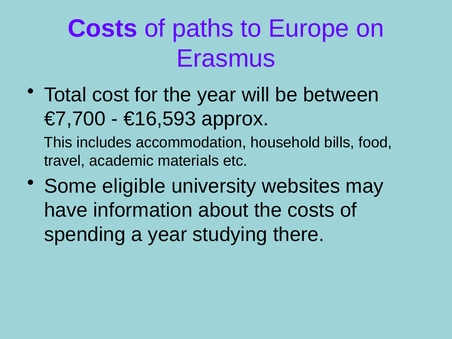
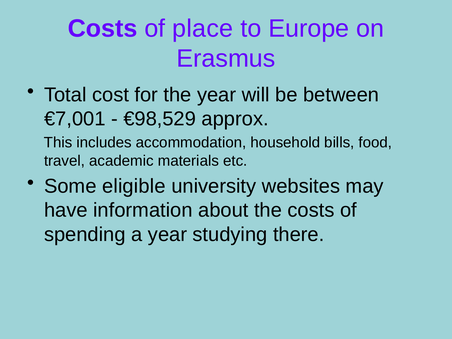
paths: paths -> place (203, 29)
€7,700: €7,700 -> €7,001 (75, 119)
€16,593: €16,593 -> €98,529 (160, 119)
